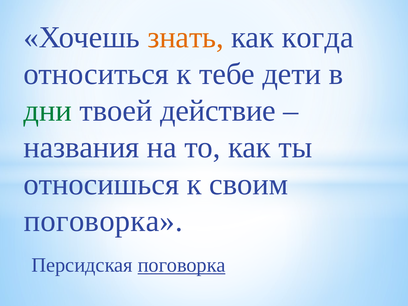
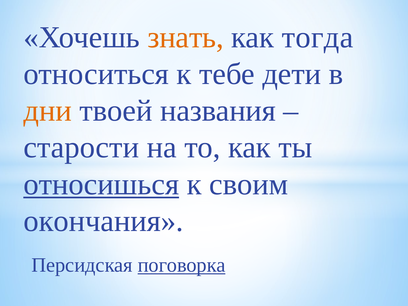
когда: когда -> тогда (318, 37)
дни colour: green -> orange (48, 111)
действие: действие -> названия (218, 111)
названия: названия -> старости (81, 148)
относишься underline: none -> present (101, 184)
поговорка: поговорка -> окончания (104, 221)
